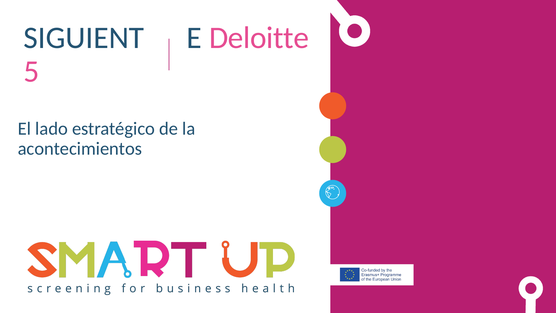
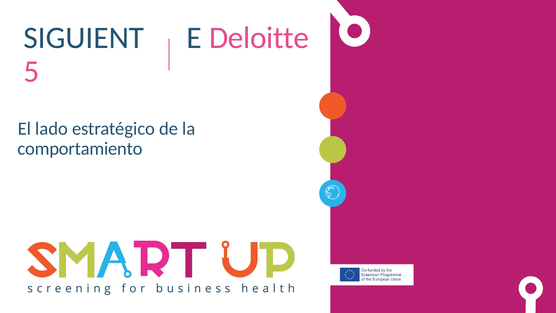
acontecimientos: acontecimientos -> comportamiento (80, 149)
